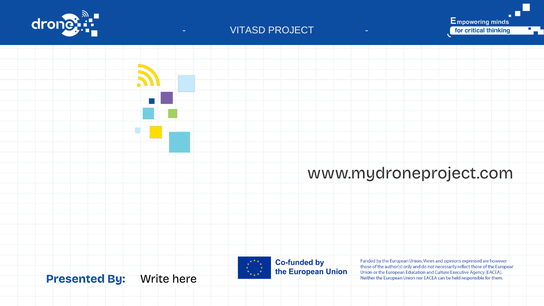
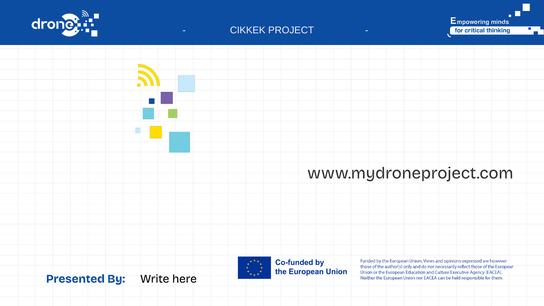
VITASD: VITASD -> CIKKEK (248, 30)
